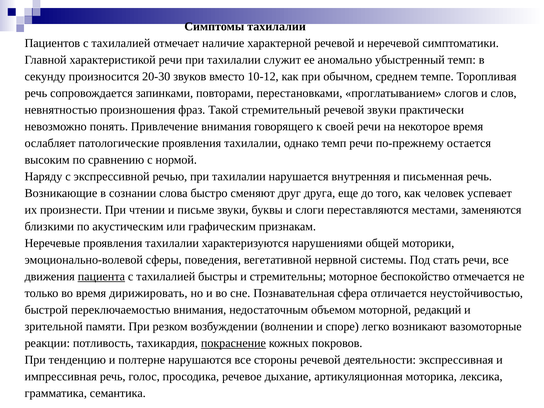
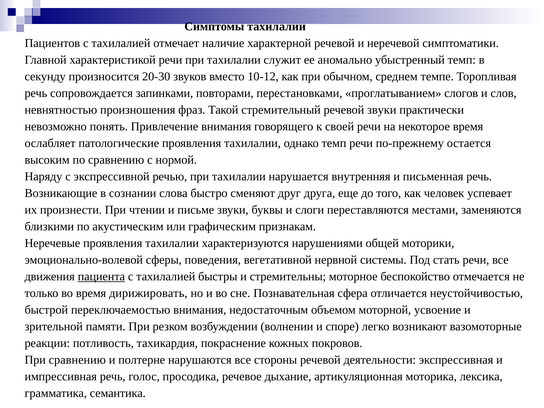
редакций: редакций -> усвоение (438, 310)
покраснение underline: present -> none (233, 343)
При тенденцию: тенденцию -> сравнению (77, 360)
